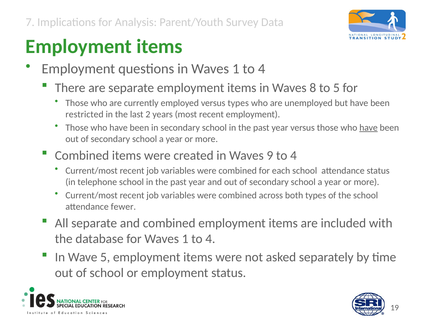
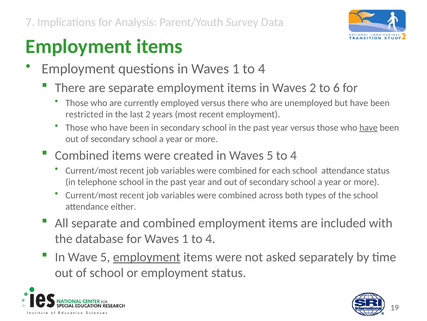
Waves 8: 8 -> 2 (313, 88)
to 5: 5 -> 6 (336, 88)
versus types: types -> there (238, 103)
Waves 9: 9 -> 5 (270, 155)
fewer: fewer -> either (123, 206)
employment underline: none -> present (147, 257)
